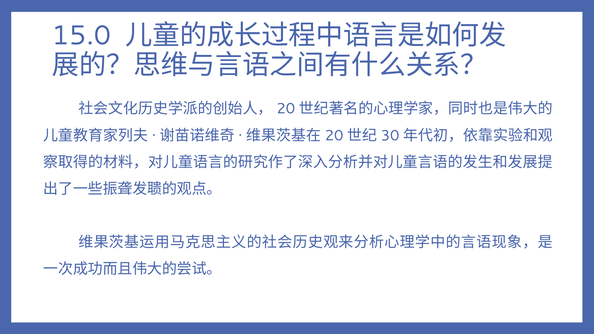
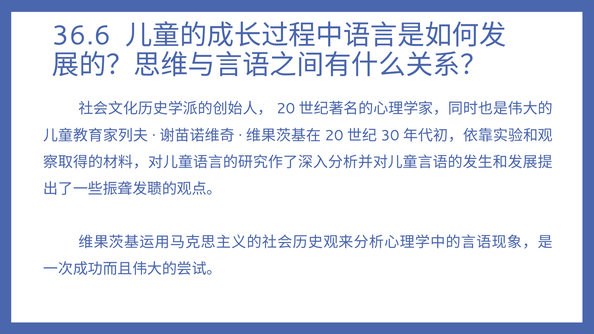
15.0: 15.0 -> 36.6 (82, 36)
